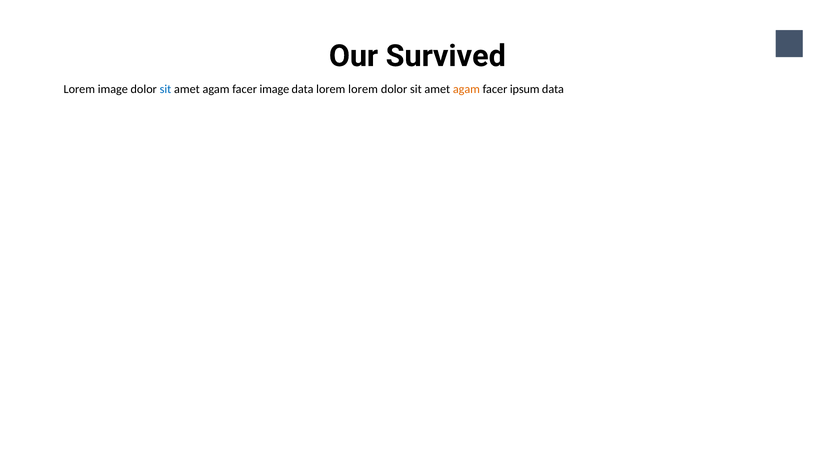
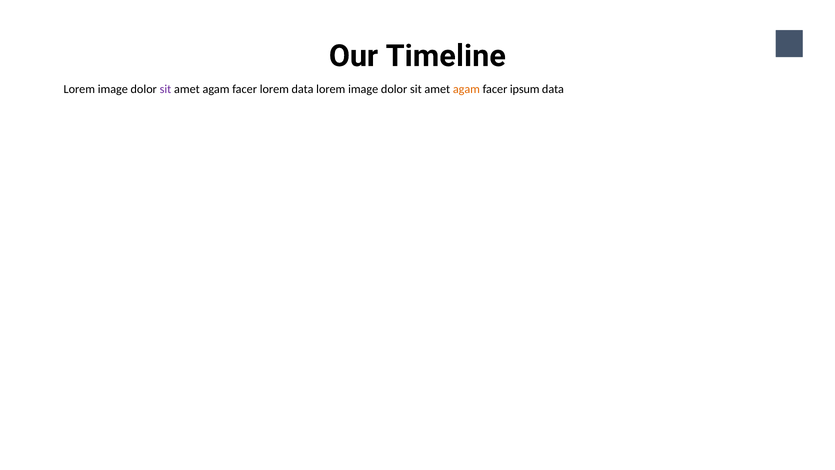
Survived: Survived -> Timeline (446, 56)
sit colour: blue -> purple (165, 89)
facer image: image -> lorem (274, 89)
data lorem lorem: lorem -> image (363, 89)
